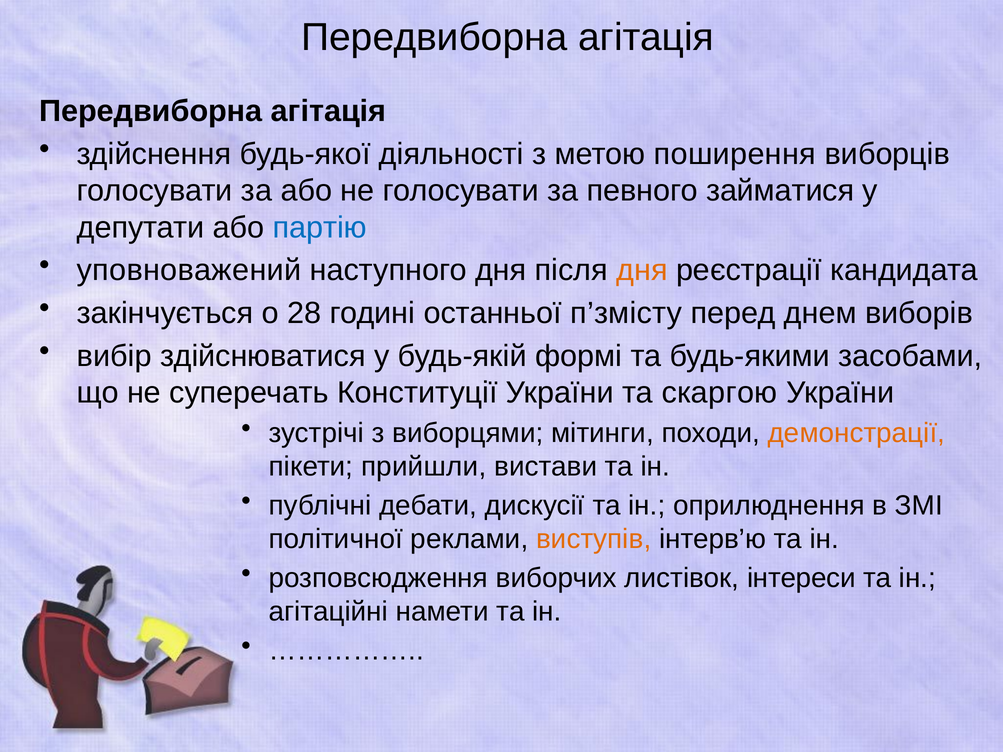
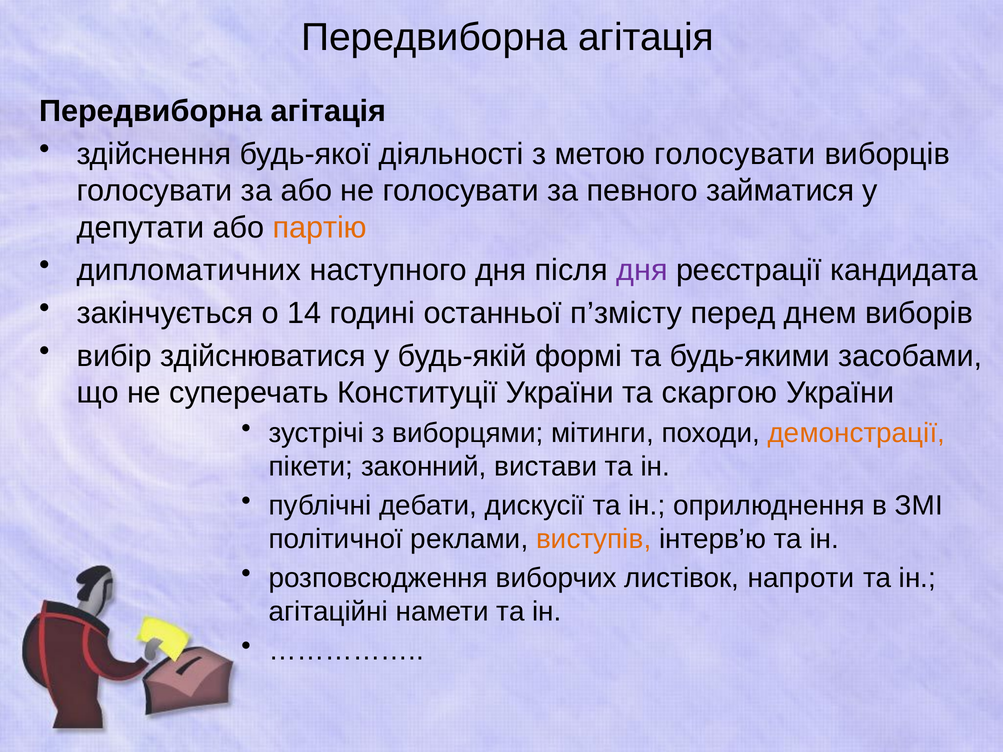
метою поширення: поширення -> голосувати (735, 154)
партію colour: blue -> orange (320, 228)
уповноважений: уповноважений -> дипломатичних (189, 270)
дня colour: orange -> purple (642, 270)
28: 28 -> 14 (304, 313)
прийшли: прийшли -> законний (424, 467)
інтереси: інтереси -> напроти (801, 578)
